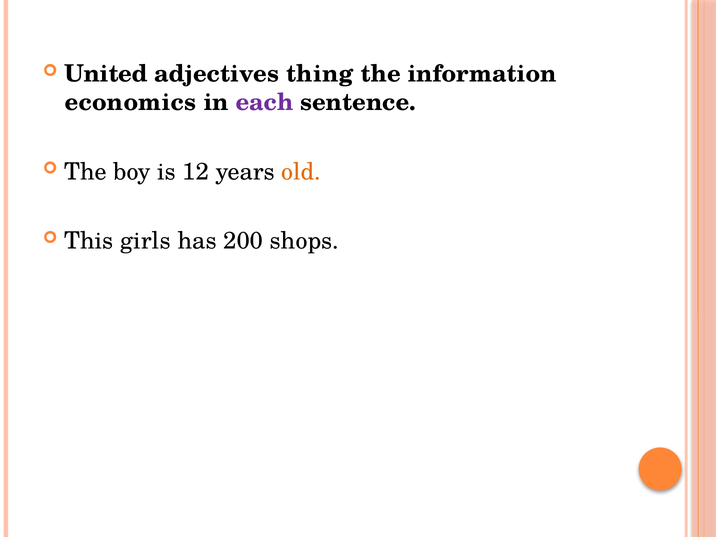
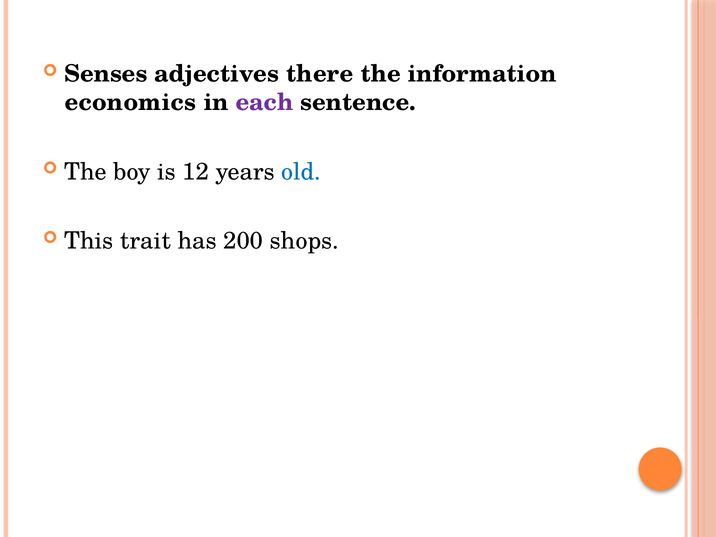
United: United -> Senses (106, 74)
thing: thing -> there (320, 74)
old colour: orange -> blue (301, 172)
girls: girls -> trait (146, 241)
